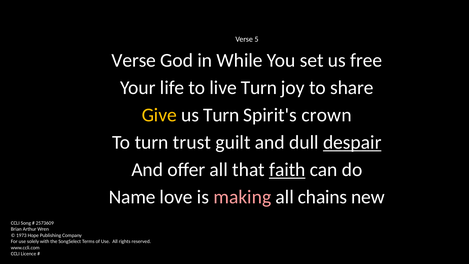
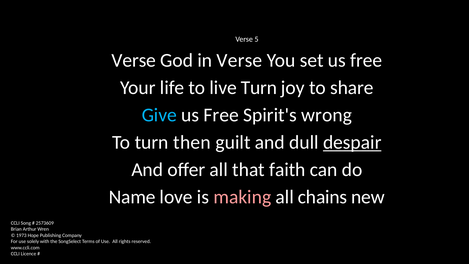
in While: While -> Verse (239, 60)
Give colour: yellow -> light blue (159, 115)
Turn: Turn -> Free (221, 115)
crown: crown -> wrong (327, 115)
trust: trust -> then (192, 142)
faith underline: present -> none (287, 170)
